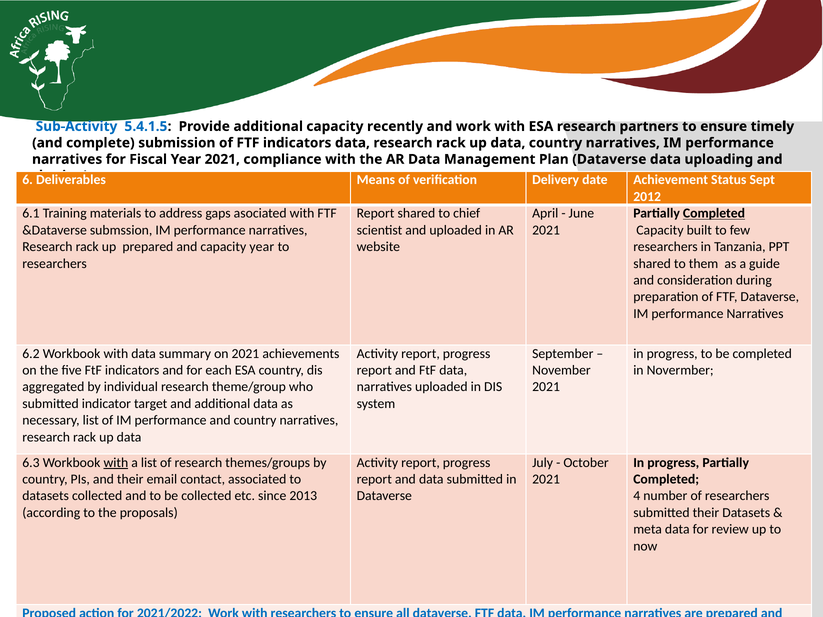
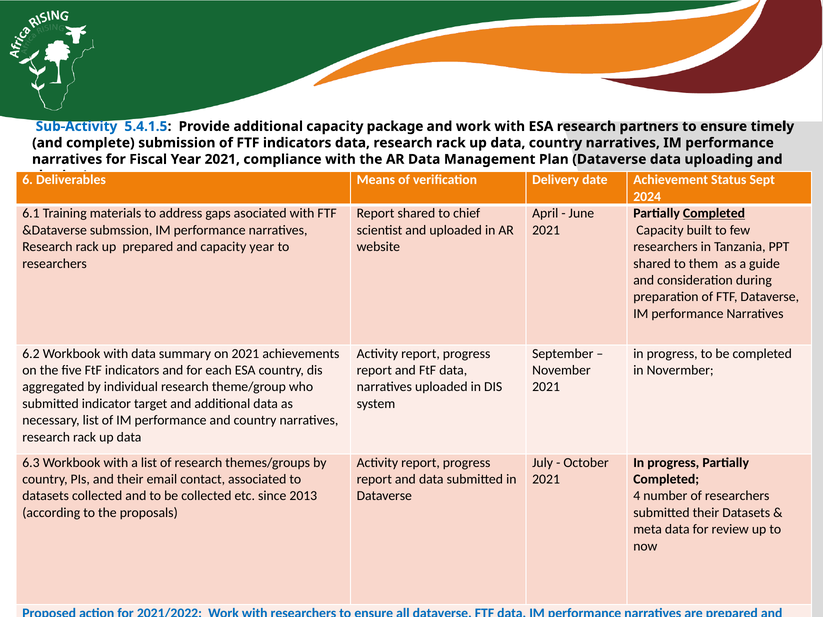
recently: recently -> package (395, 126)
2012: 2012 -> 2024 (647, 197)
with underline: present -> none (116, 463)
